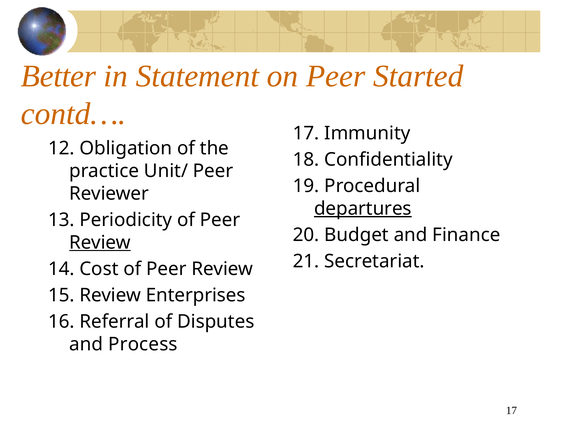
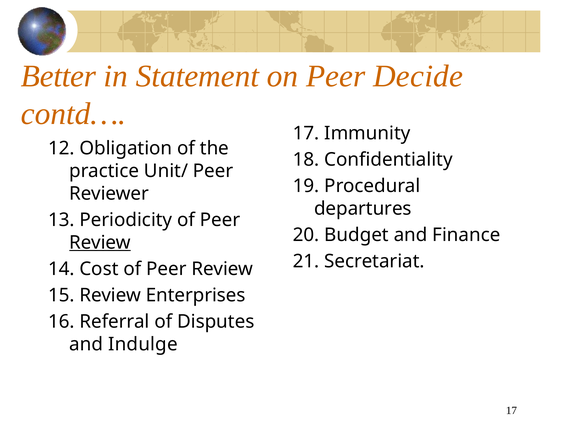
Started: Started -> Decide (418, 76)
departures underline: present -> none (363, 208)
Process: Process -> Indulge (143, 344)
